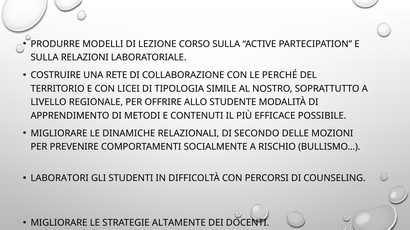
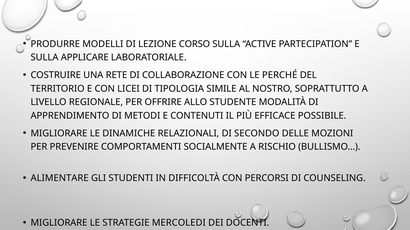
RELAZIONI: RELAZIONI -> APPLICARE (85, 58)
LABORATORI: LABORATORI -> ALIMENTARE (60, 179)
ALTAMENTE: ALTAMENTE -> MERCOLEDI (179, 223)
